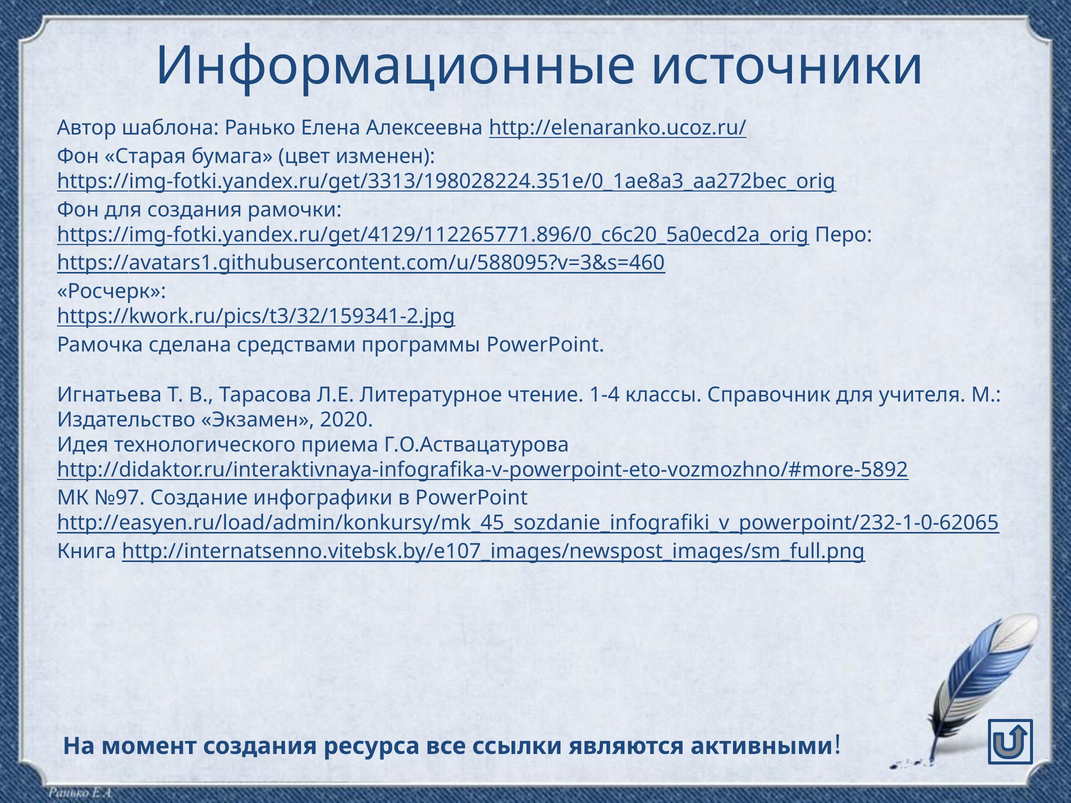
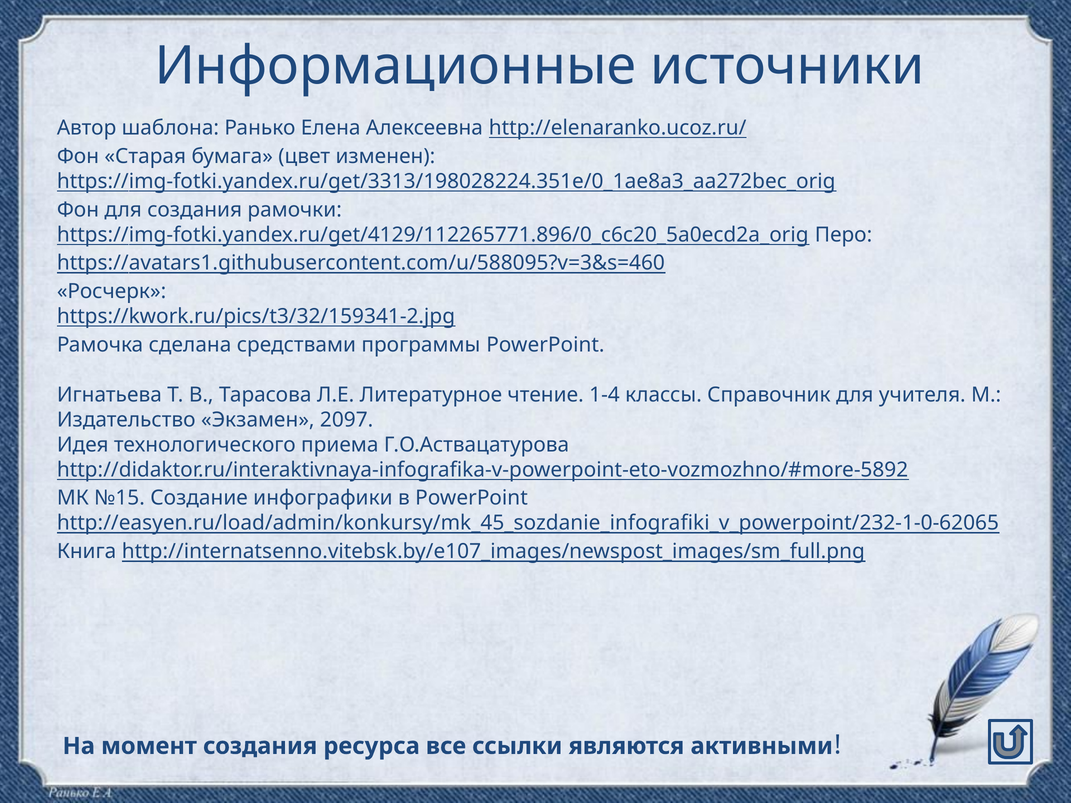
2020: 2020 -> 2097 (347, 420)
№97: №97 -> №15 (120, 498)
